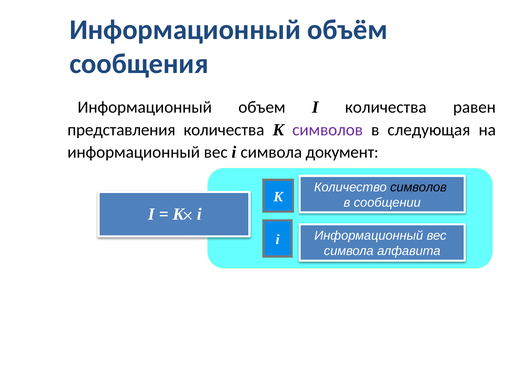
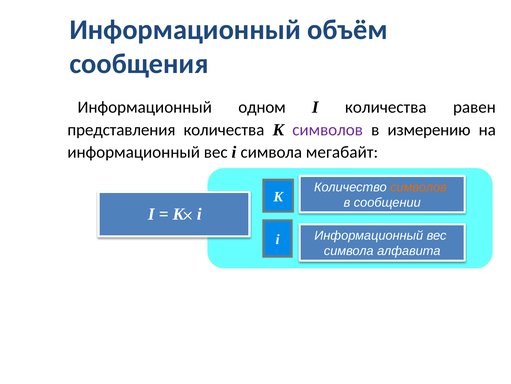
объем: объем -> одном (262, 107)
следующая: следующая -> измерению (429, 129)
документ: документ -> мегабайт (342, 152)
символов colour: black -> orange (418, 187)
